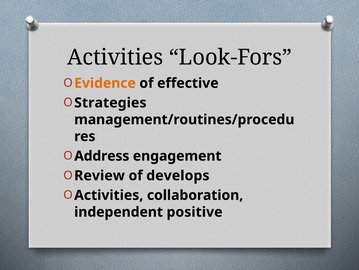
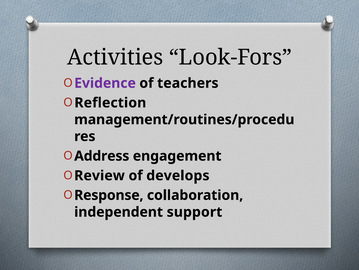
Evidence colour: orange -> purple (105, 83)
effective: effective -> teachers (188, 83)
Strategies: Strategies -> Reflection (110, 103)
Activities: Activities -> Response (109, 195)
positive: positive -> support (194, 211)
